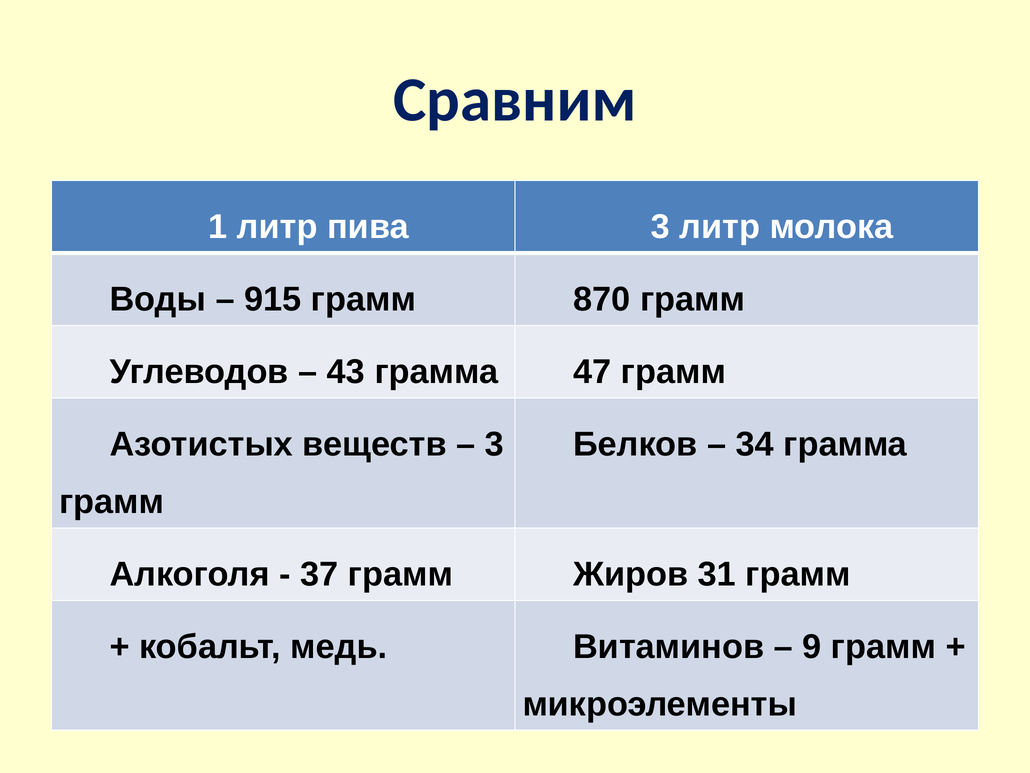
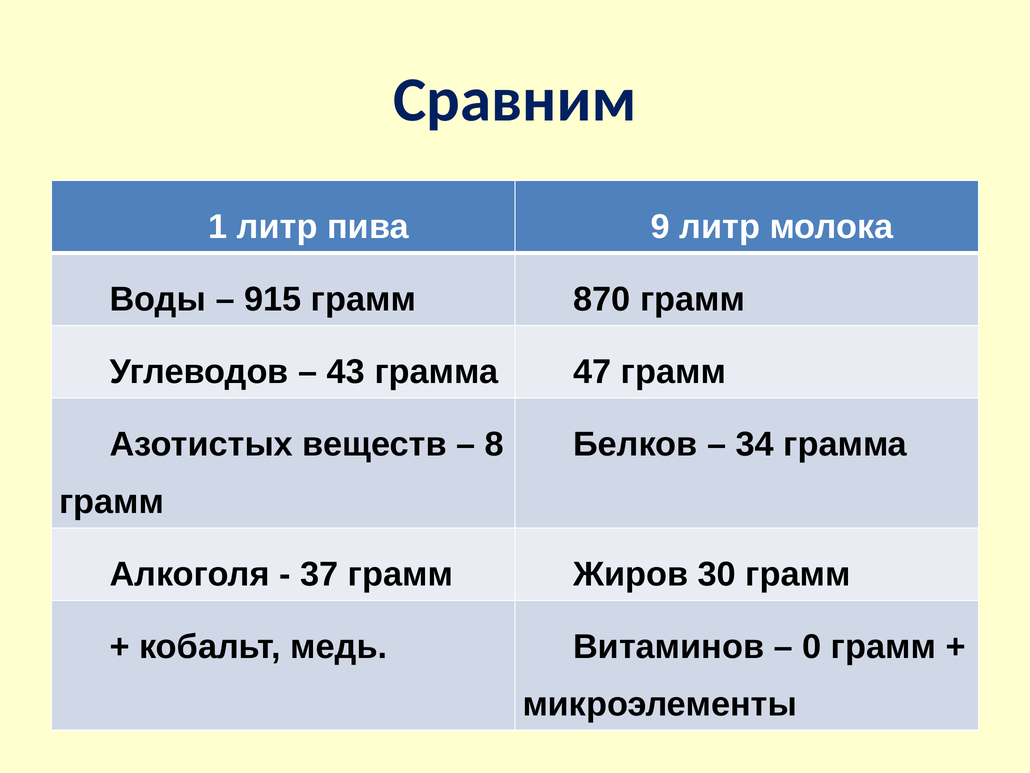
пива 3: 3 -> 9 (660, 227)
3: 3 -> 8 (495, 444)
31: 31 -> 30 (717, 574)
9: 9 -> 0 (812, 646)
